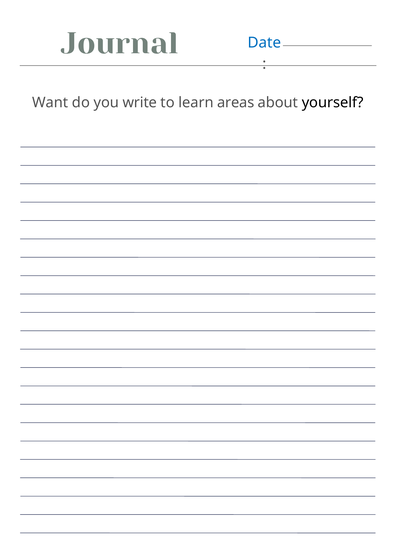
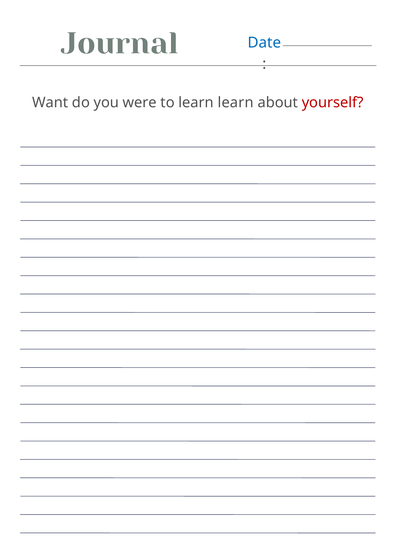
write: write -> were (140, 103)
learn areas: areas -> learn (236, 103)
yourself colour: black -> red (333, 103)
